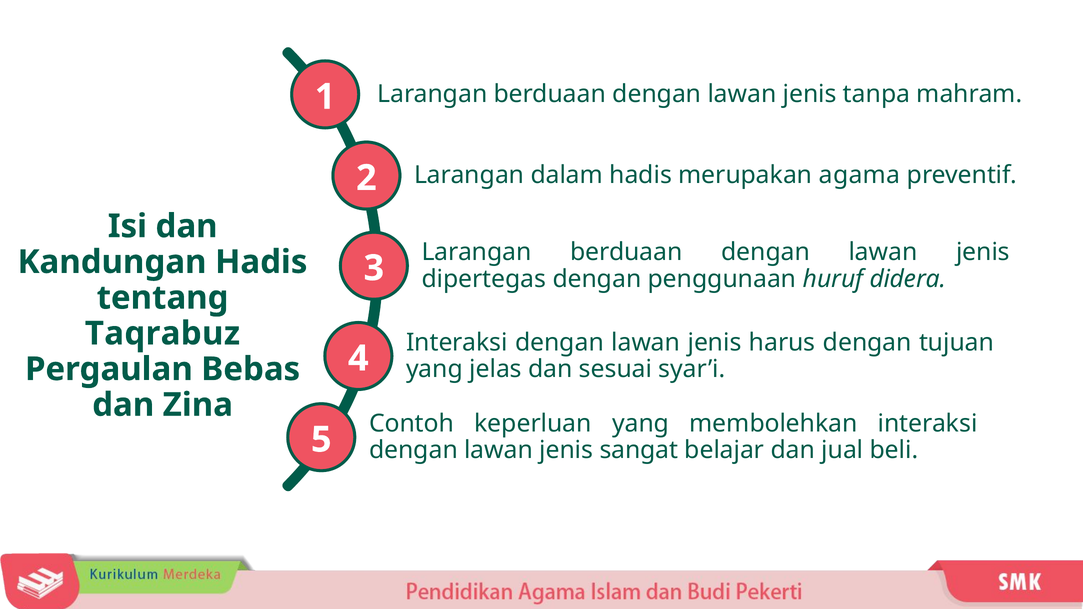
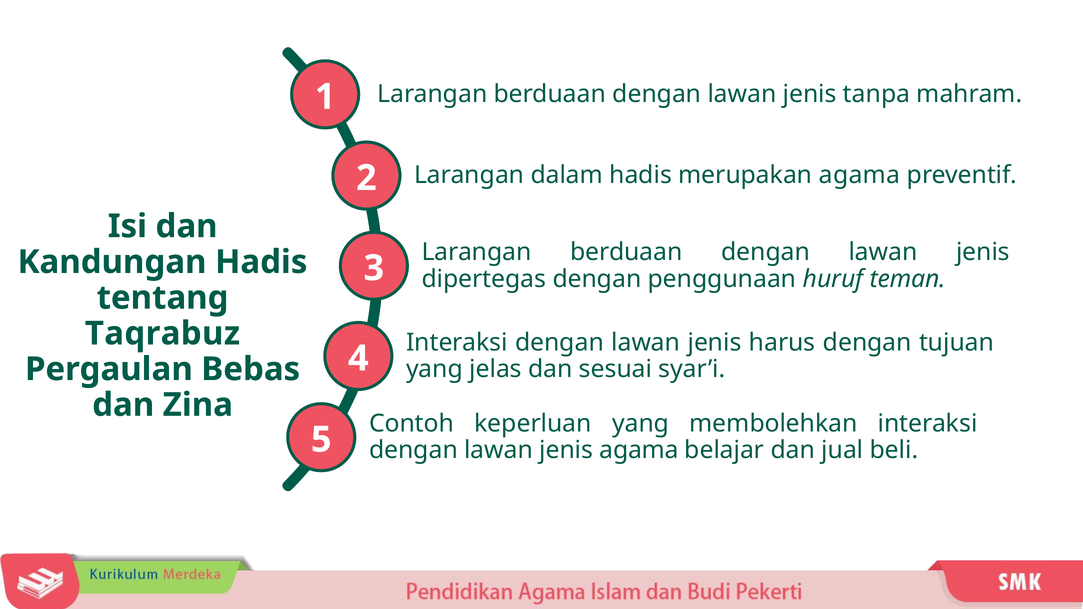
didera: didera -> teman (908, 279)
jenis sangat: sangat -> agama (639, 450)
